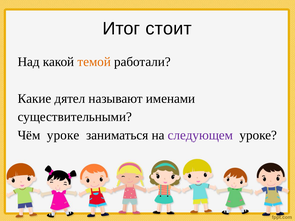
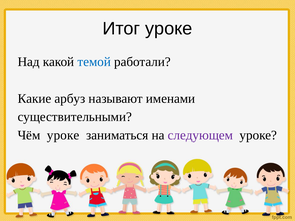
Итог стоит: стоит -> уроке (169, 29)
темой colour: orange -> blue (94, 62)
дятел: дятел -> арбуз (70, 99)
